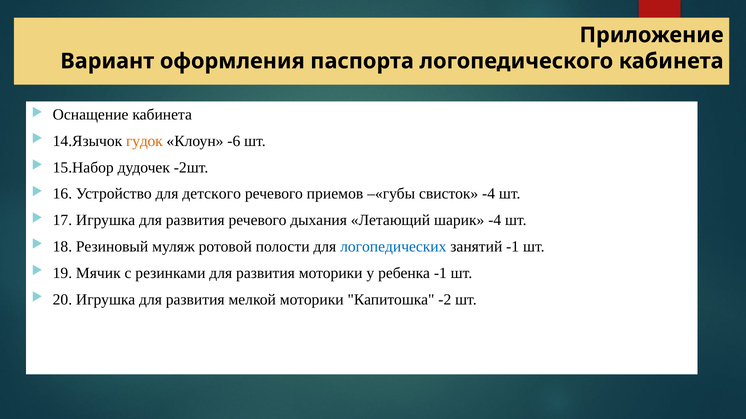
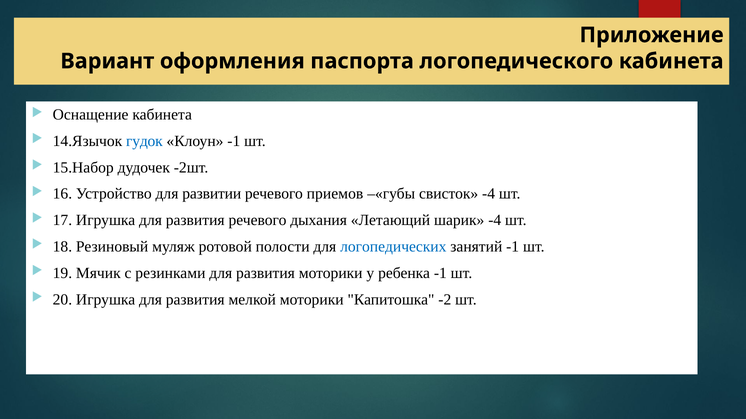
гудок colour: orange -> blue (144, 141)
Клоун -6: -6 -> -1 (234, 141)
детского: детского -> развитии (212, 194)
